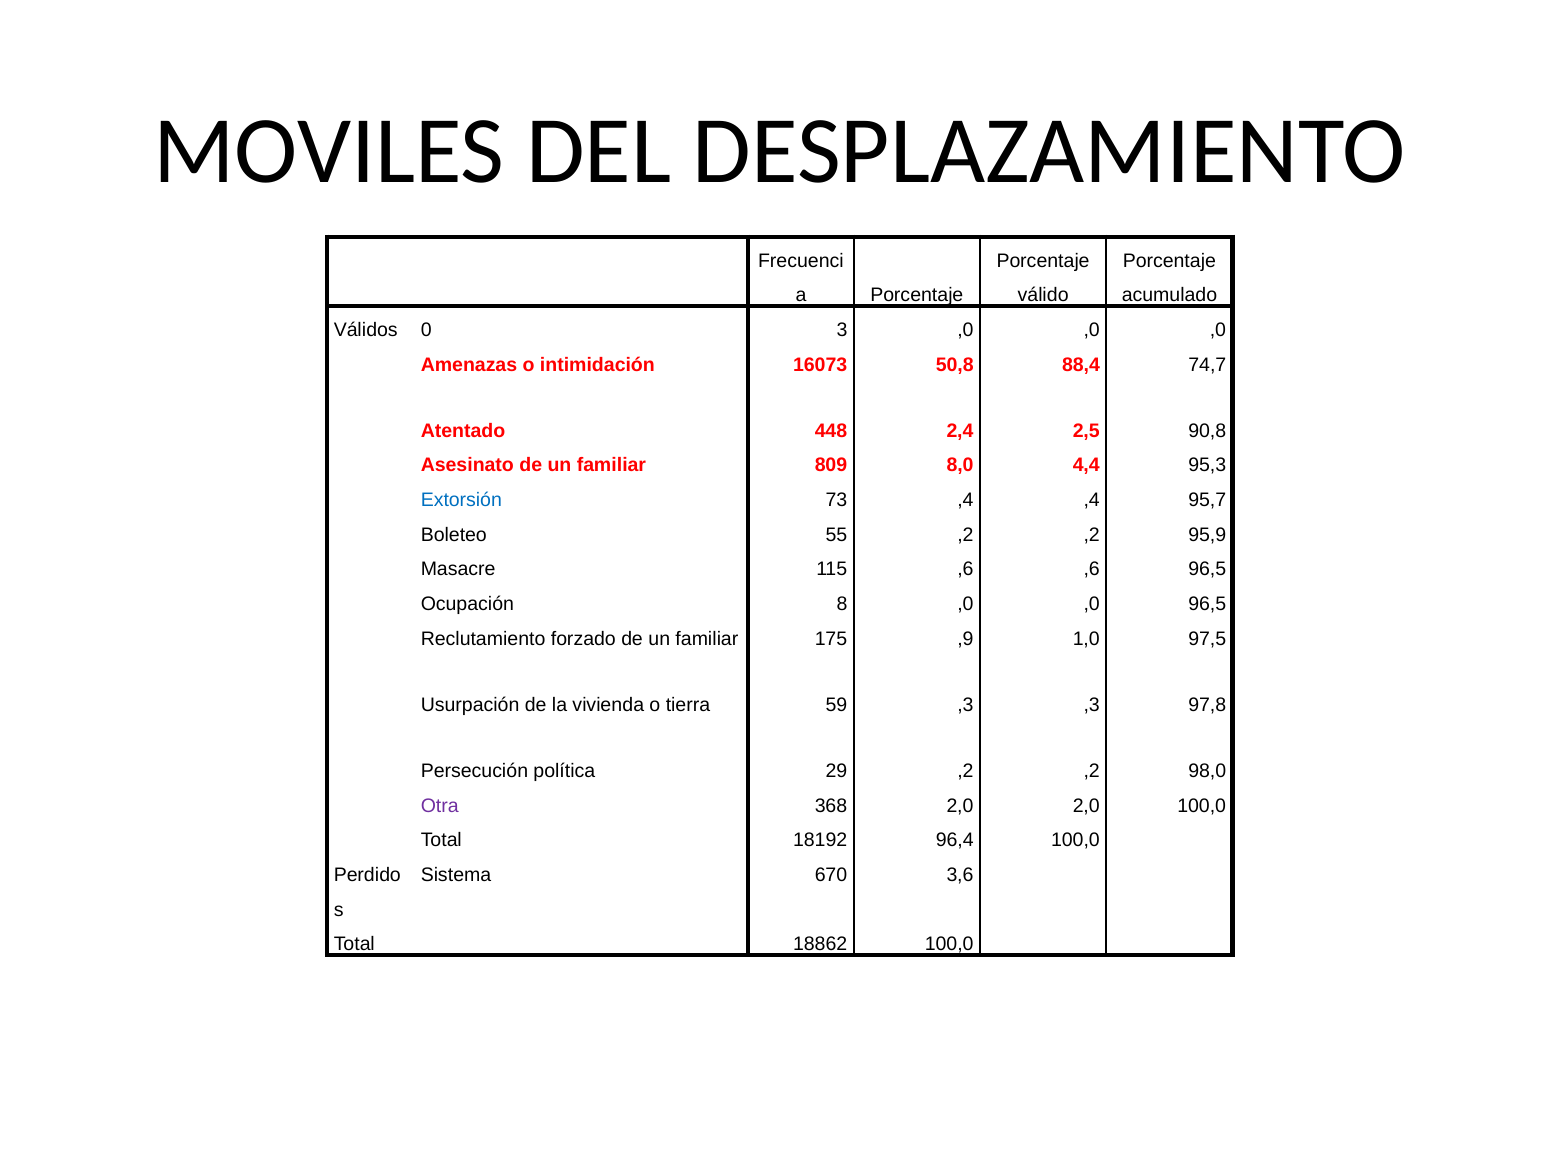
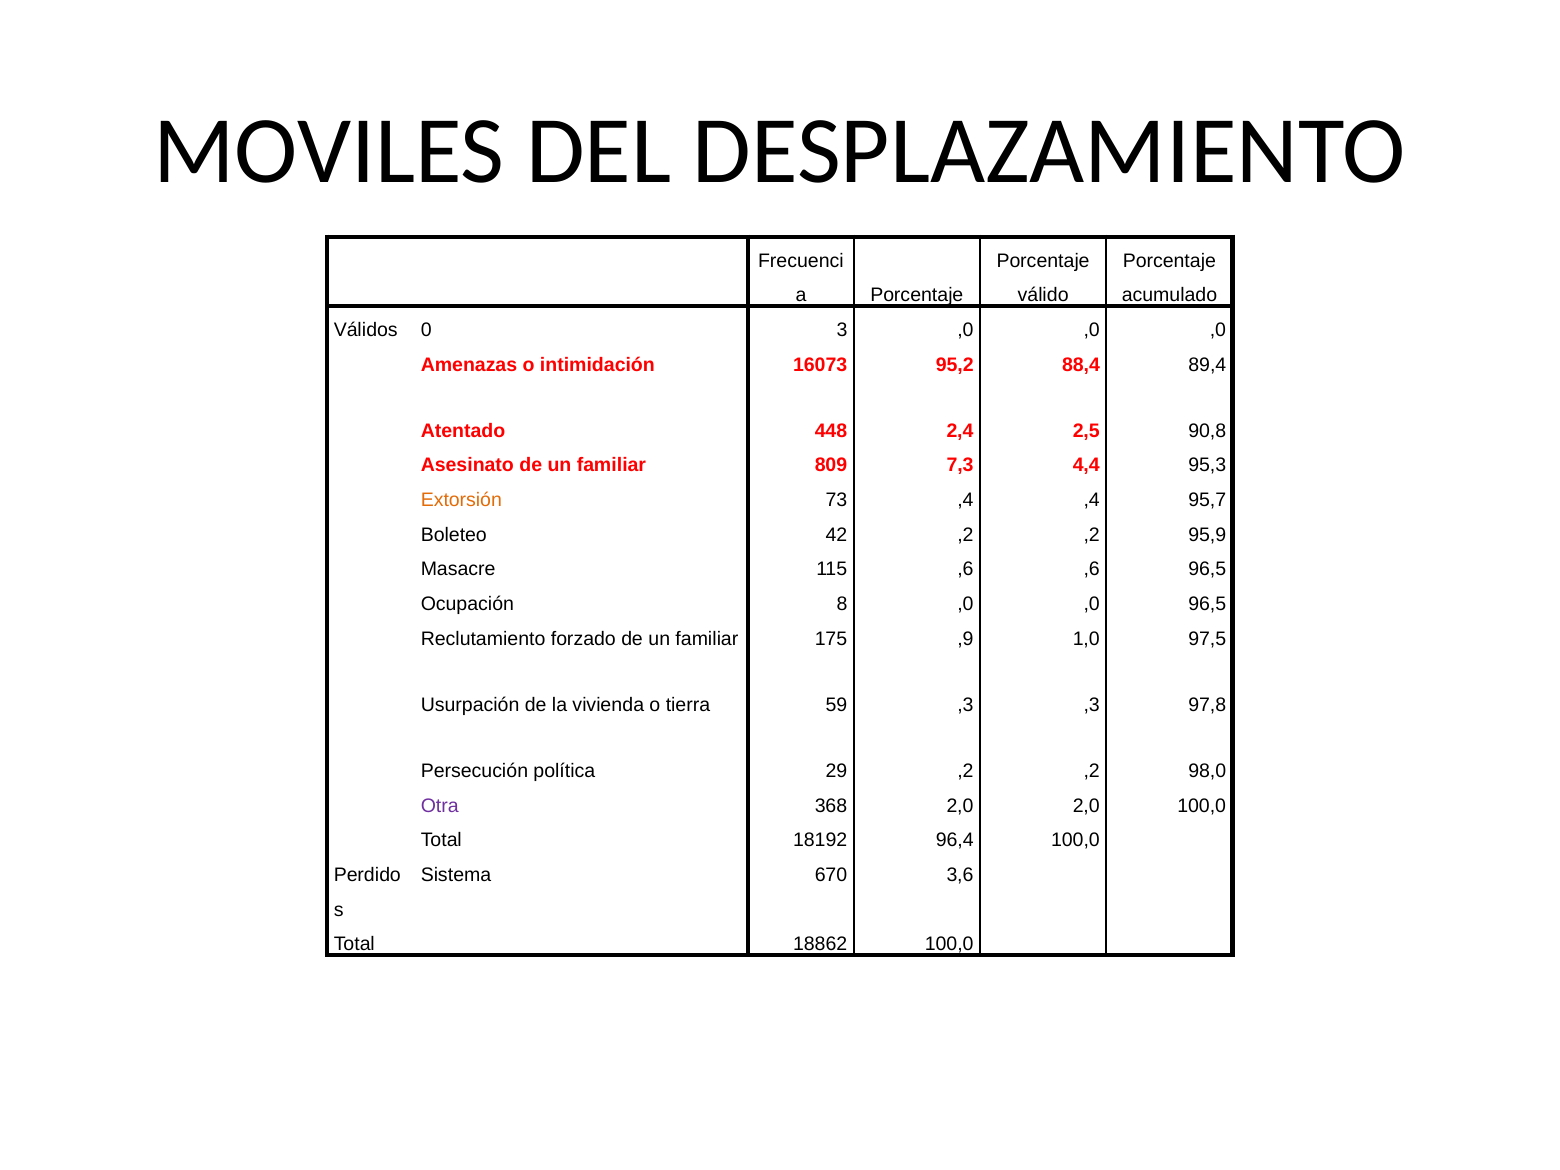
50,8: 50,8 -> 95,2 (955, 365)
74,7: 74,7 -> 89,4 (1207, 365)
8,0: 8,0 -> 7,3 (960, 465)
Extorsión colour: blue -> orange (461, 500)
55: 55 -> 42 (837, 535)
